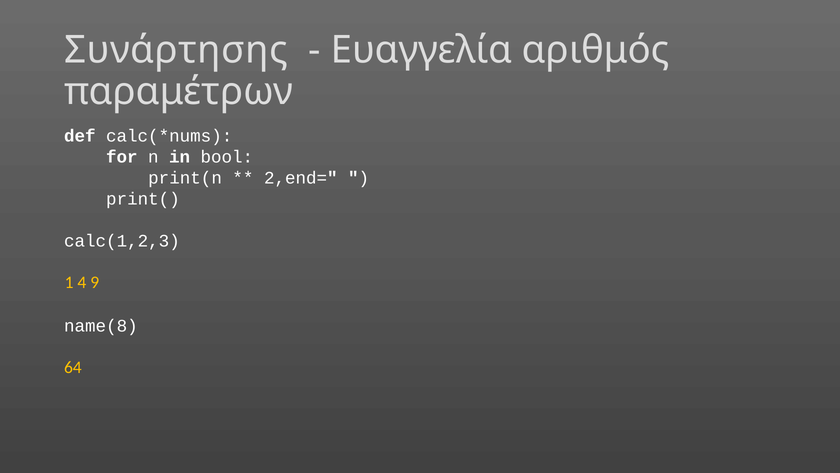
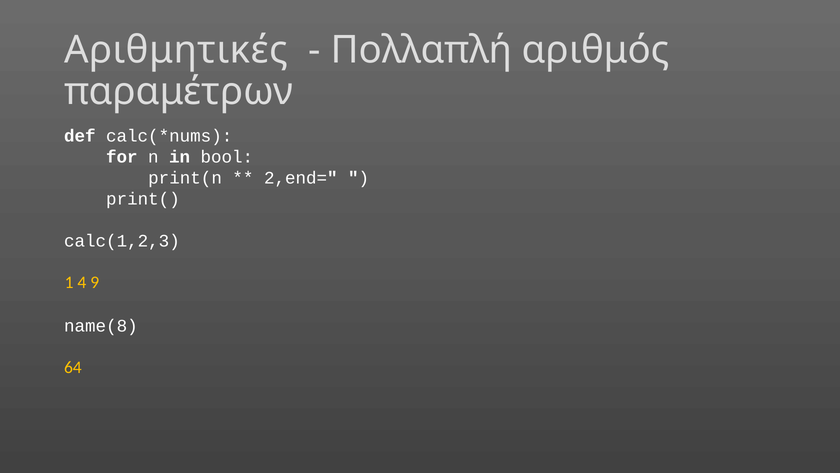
Συνάρτησης: Συνάρτησης -> Αριθμητικές (176, 50)
Ευαγγελία: Ευαγγελία -> Πολλαπλή (422, 50)
